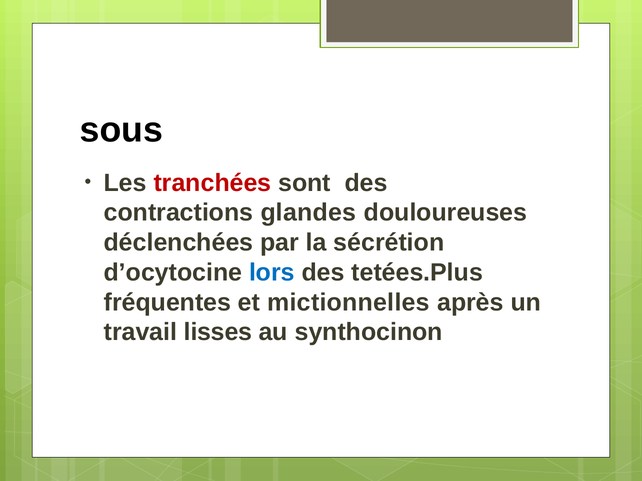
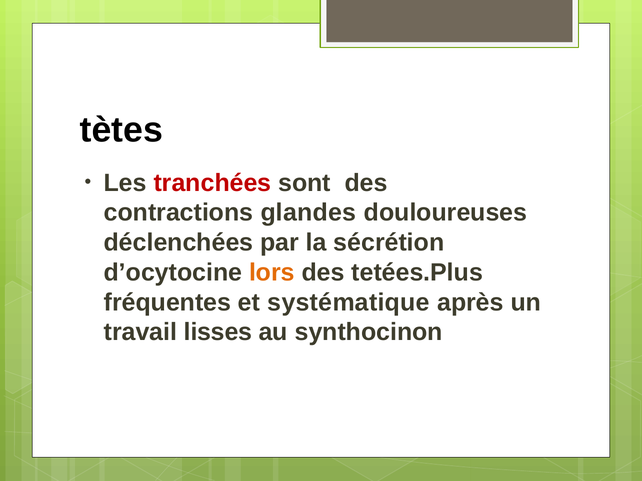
sous: sous -> tètes (121, 130)
lors colour: blue -> orange (272, 273)
mictionnelles: mictionnelles -> systématique (349, 303)
